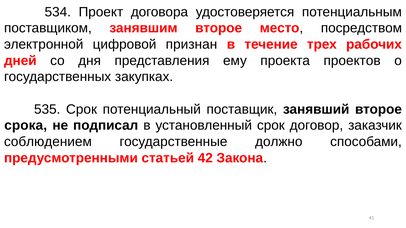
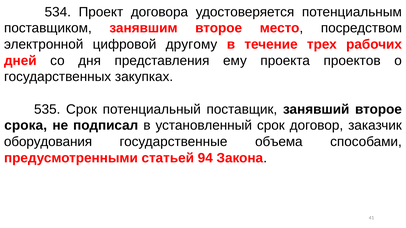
признан: признан -> другому (191, 44)
соблюдением: соблюдением -> оборудования (48, 142)
должно: должно -> объема (279, 142)
42: 42 -> 94 (205, 158)
